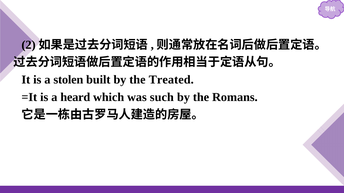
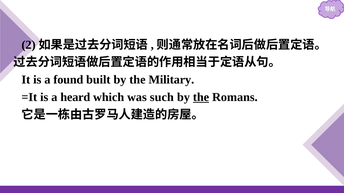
stolen: stolen -> found (68, 80)
Treated: Treated -> Military (171, 80)
the underline: none -> present (201, 97)
